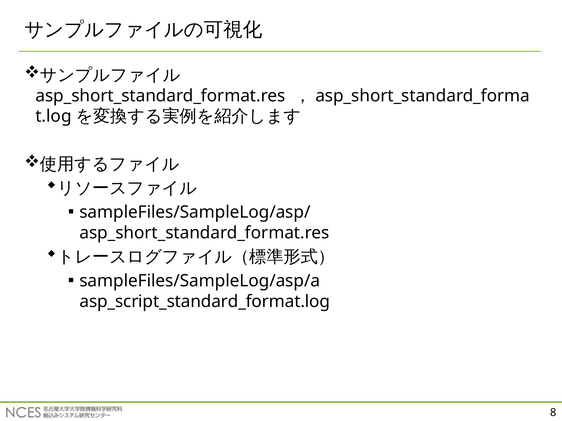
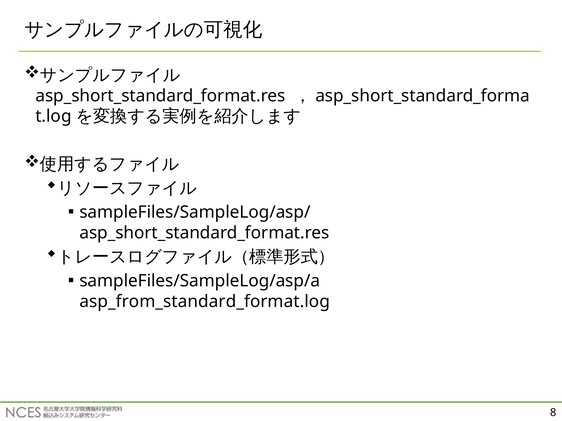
asp_script_standard_format.log: asp_script_standard_format.log -> asp_from_standard_format.log (205, 302)
